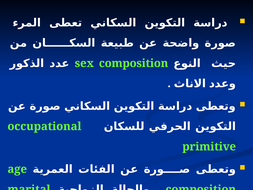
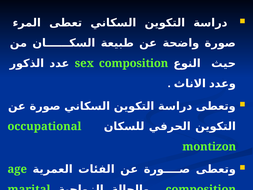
primitive: primitive -> montizon (209, 146)
